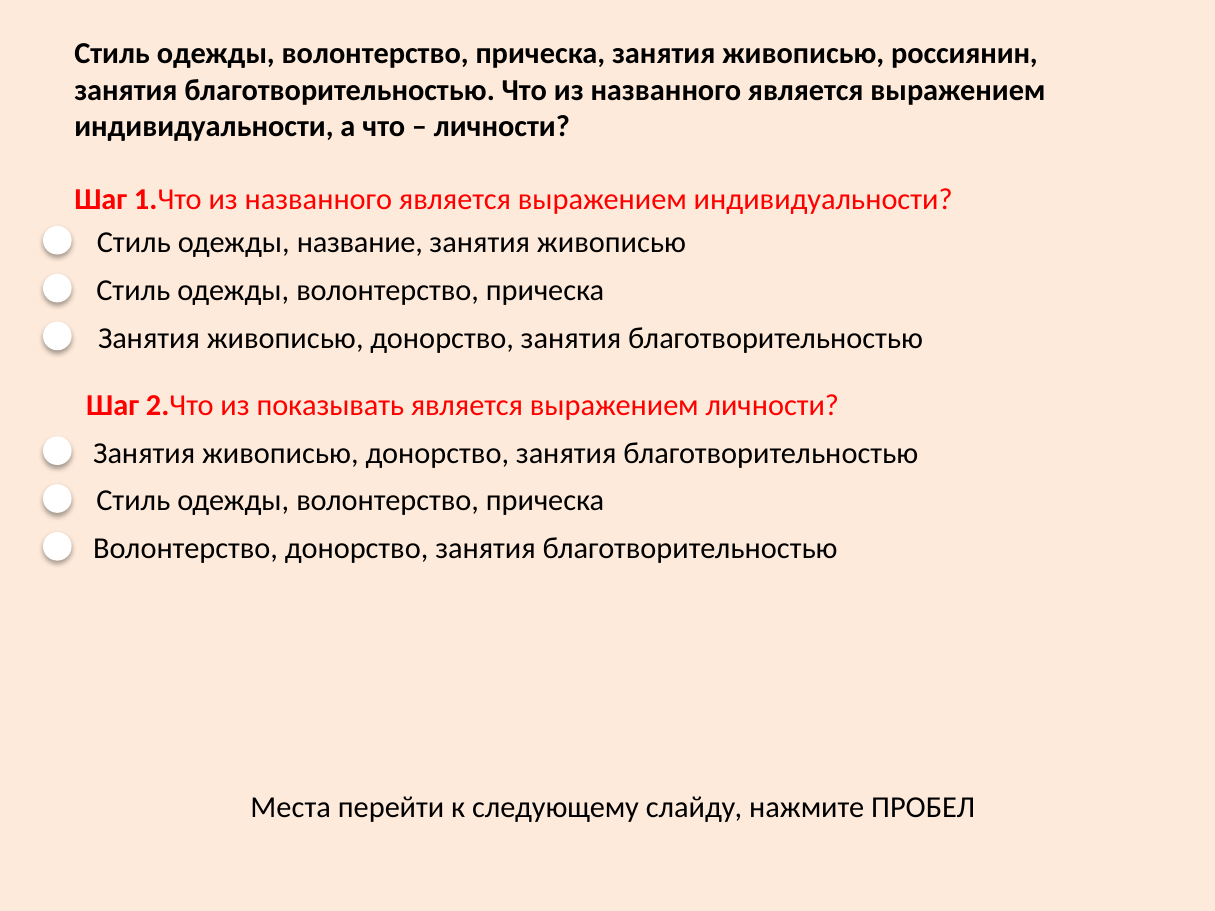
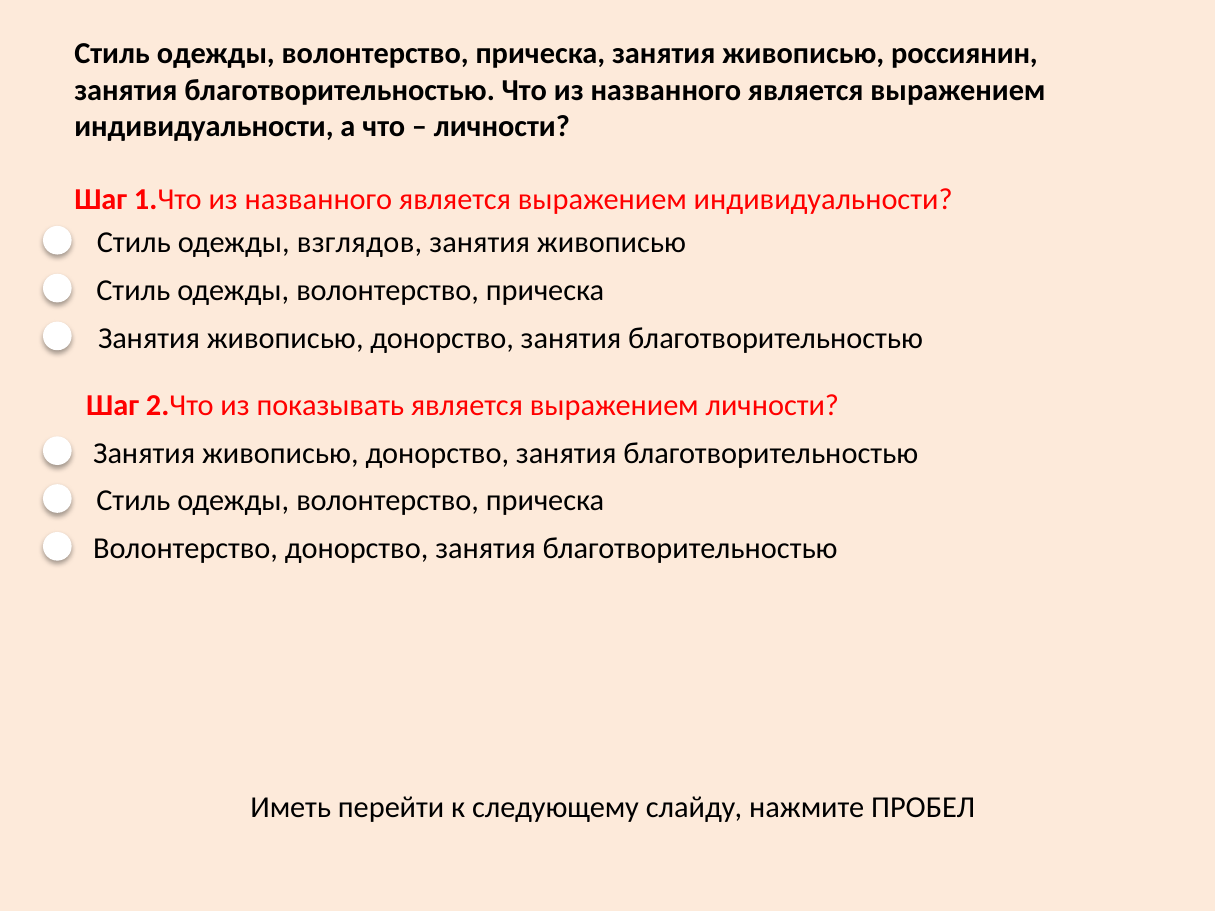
название: название -> взглядов (360, 243)
Места: Места -> Иметь (291, 807)
